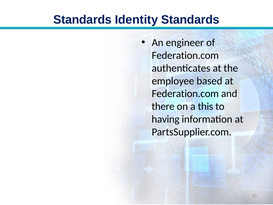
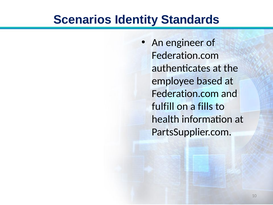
Standards: Standards -> Scenarios (82, 20)
there: there -> fulfill (163, 106)
this: this -> fills (205, 106)
having: having -> health (165, 119)
